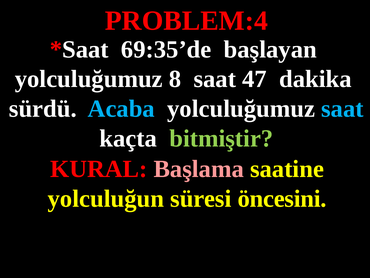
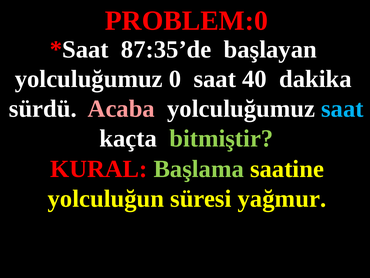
PROBLEM:4: PROBLEM:4 -> PROBLEM:0 (186, 21)
69:35’de: 69:35’de -> 87:35’de (166, 49)
8: 8 -> 0 (175, 79)
47: 47 -> 40 (254, 79)
Acaba colour: light blue -> pink (121, 108)
Başlama colour: pink -> light green (199, 169)
öncesini: öncesini -> yağmur (282, 198)
